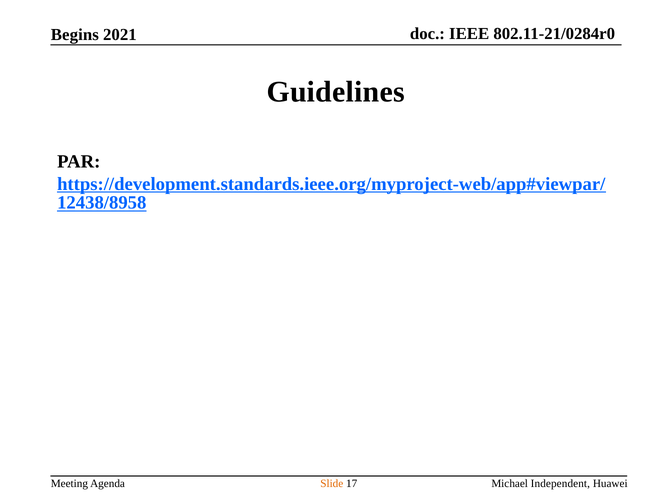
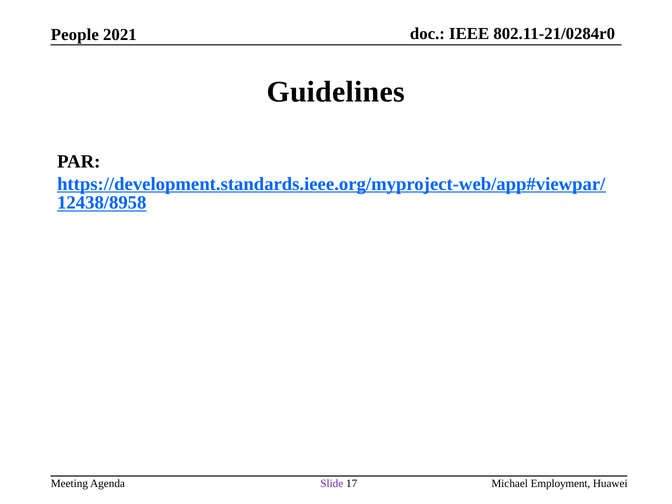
Begins: Begins -> People (75, 35)
Slide colour: orange -> purple (332, 483)
Independent: Independent -> Employment (560, 483)
